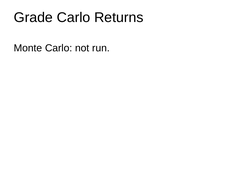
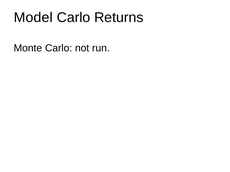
Grade: Grade -> Model (33, 17)
